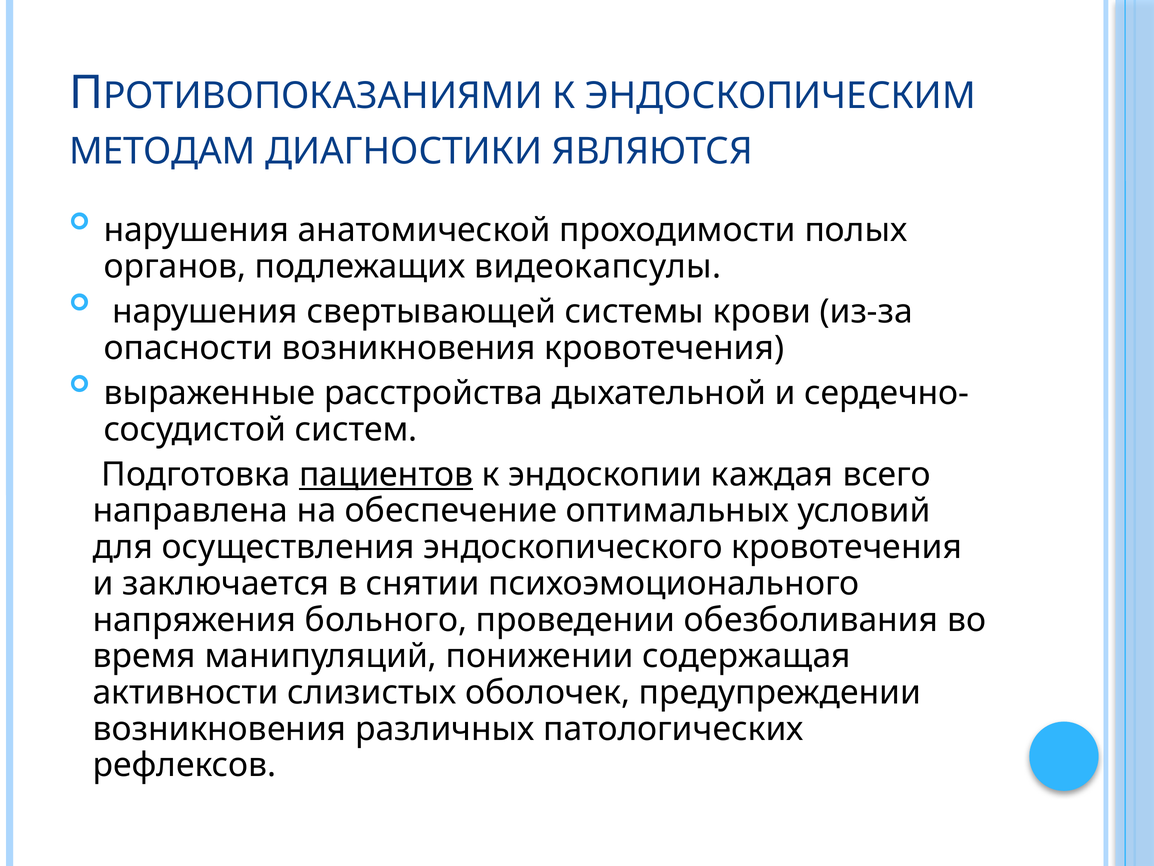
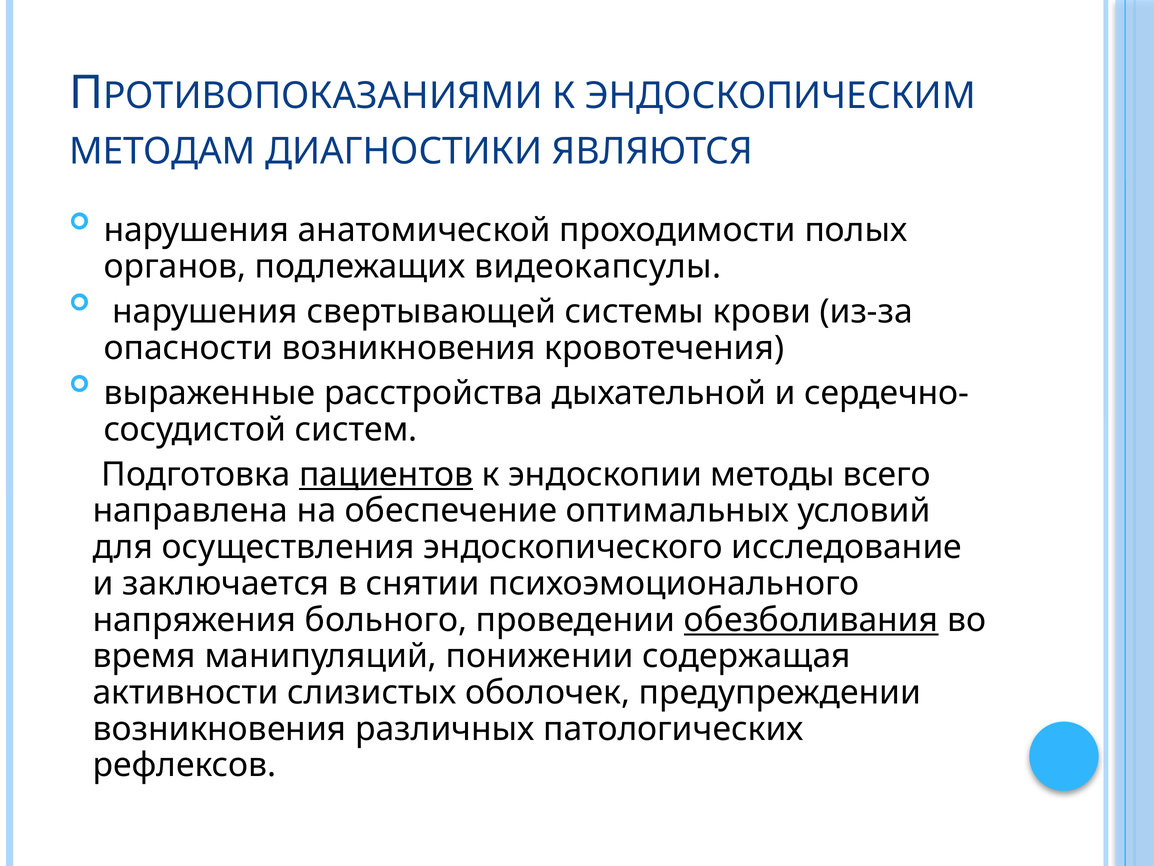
каждая: каждая -> методы (773, 474)
эндоскопического кровотечения: кровотечения -> исследование (847, 547)
обезболивания underline: none -> present (811, 620)
